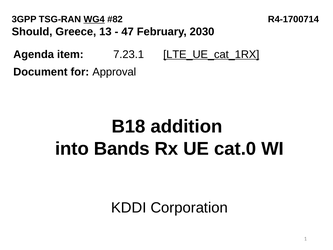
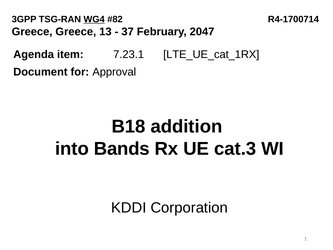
Should: Should -> Greece (32, 32)
47: 47 -> 37 (128, 32)
2030: 2030 -> 2047 (202, 32)
LTE_UE_cat_1RX underline: present -> none (211, 54)
cat.0: cat.0 -> cat.3 (235, 149)
